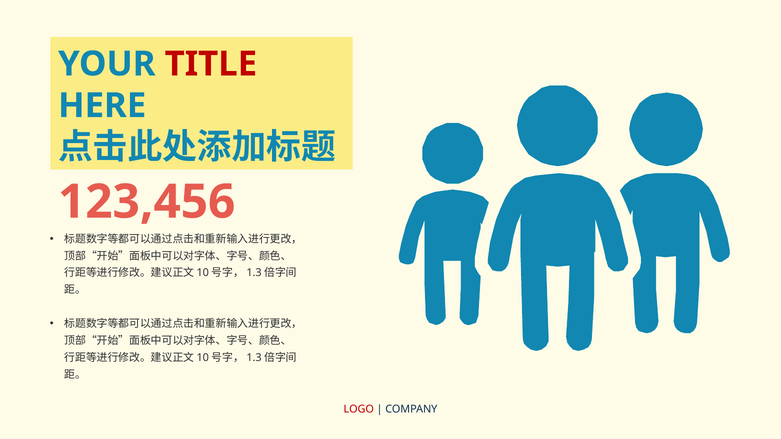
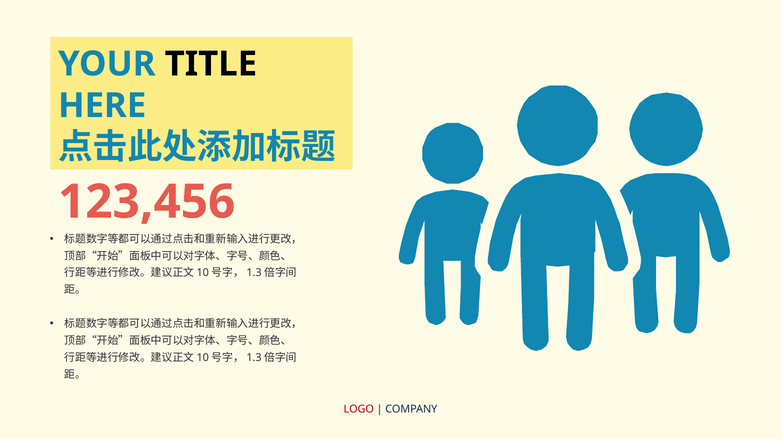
TITLE colour: red -> black (211, 64)
